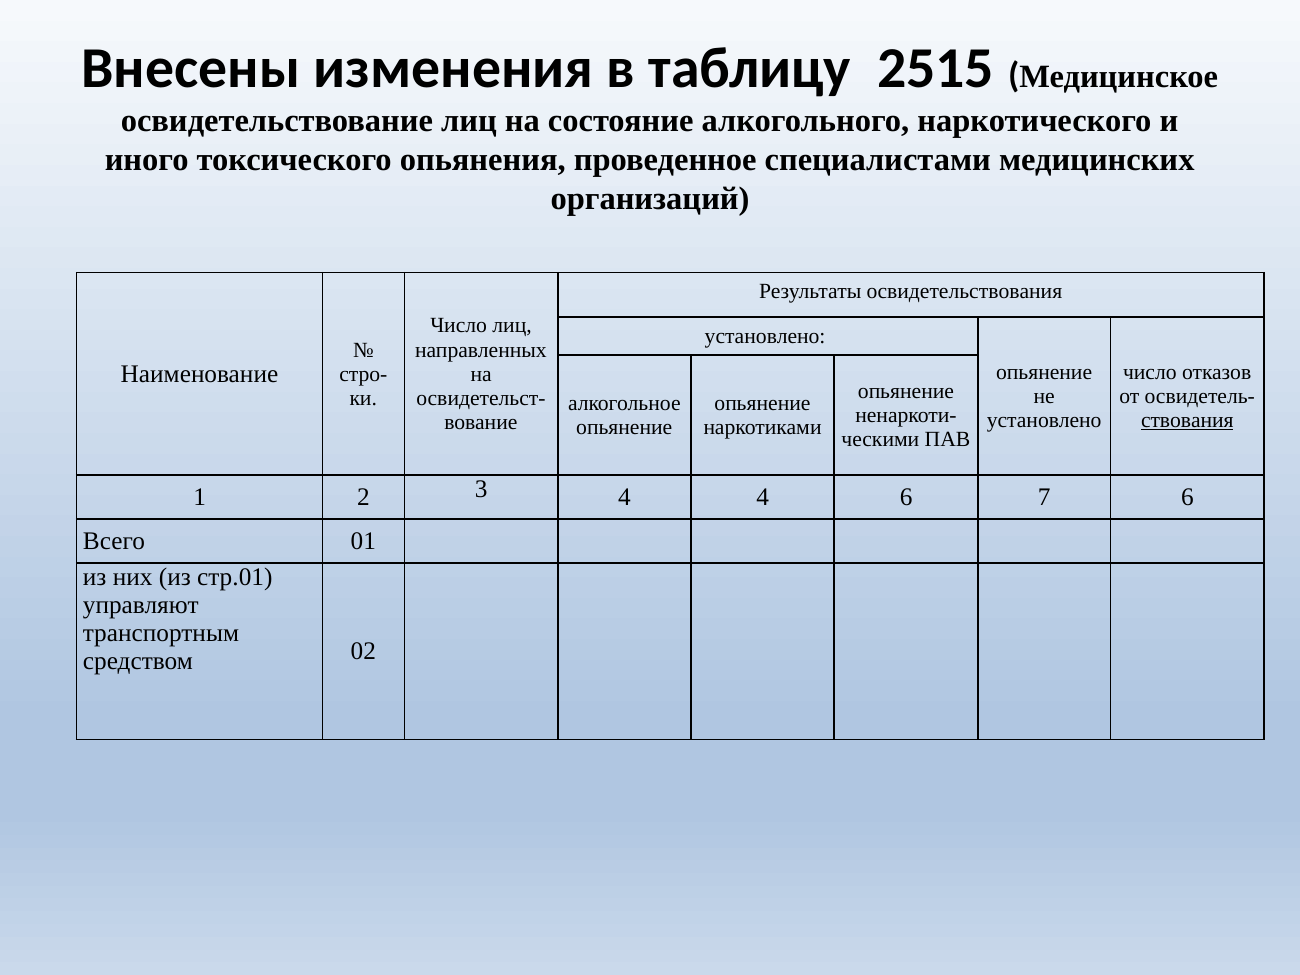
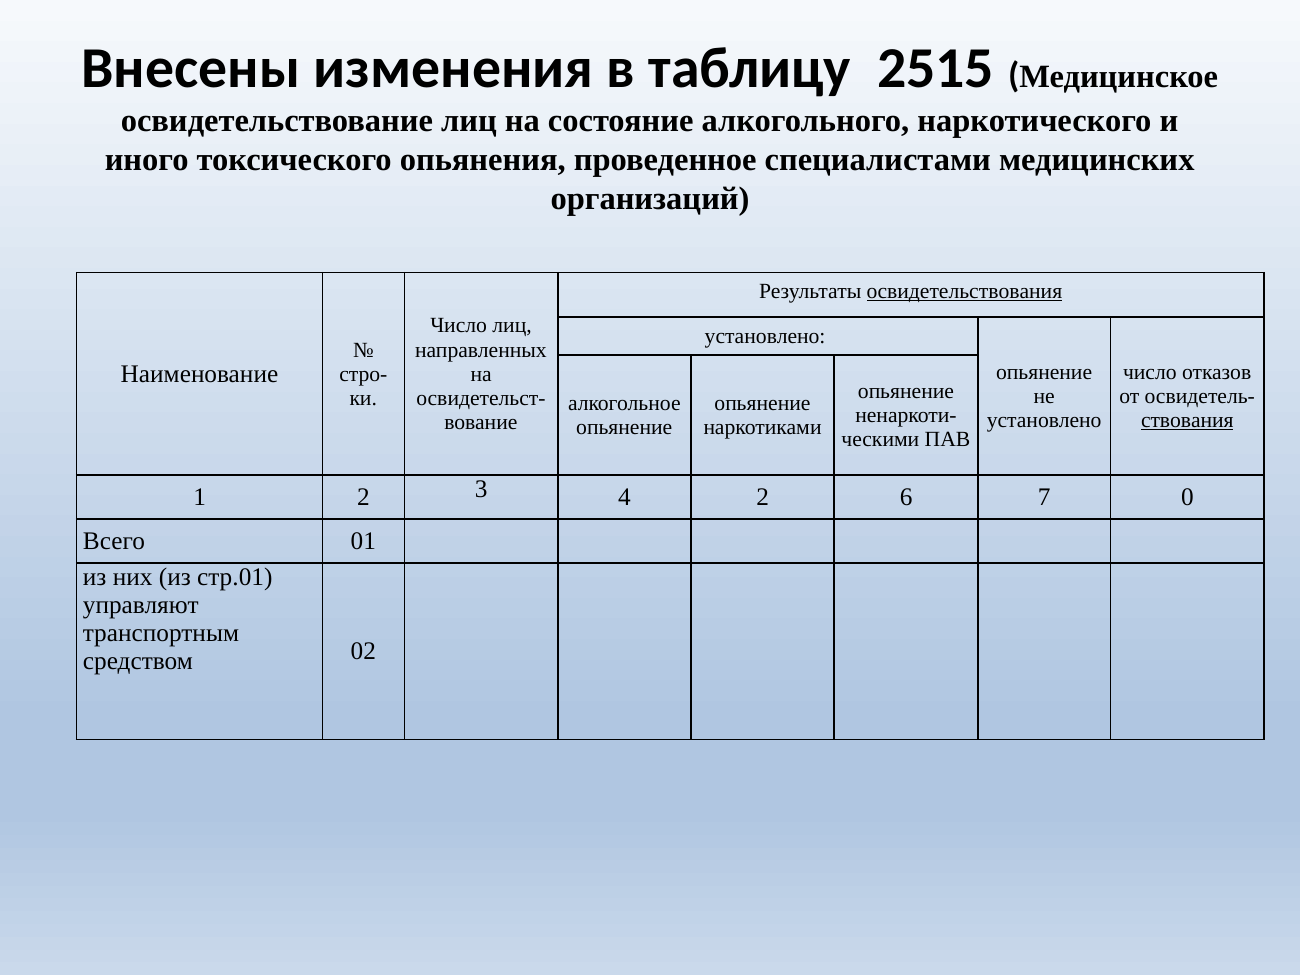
освидетельствования underline: none -> present (964, 291)
4 4: 4 -> 2 (763, 497)
7 6: 6 -> 0 (1187, 497)
